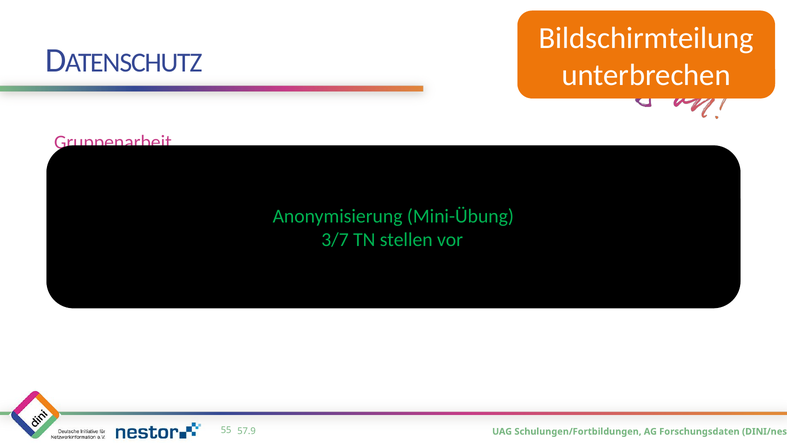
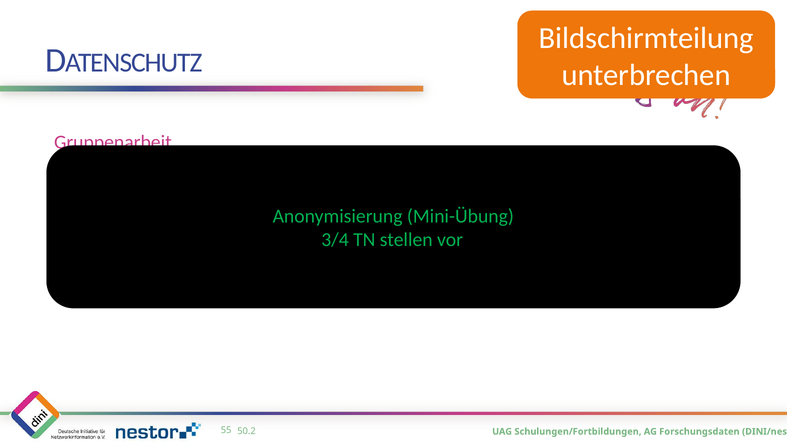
3/7: 3/7 -> 3/4 (335, 240)
57.9: 57.9 -> 50.2 (246, 431)
